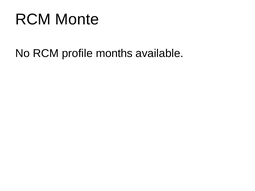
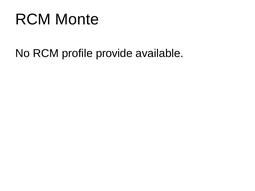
months: months -> provide (114, 53)
